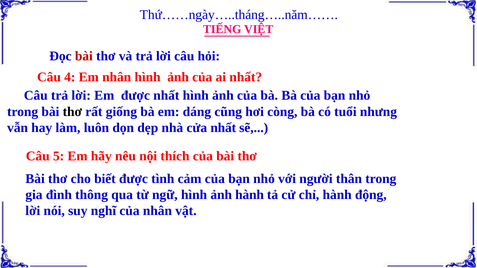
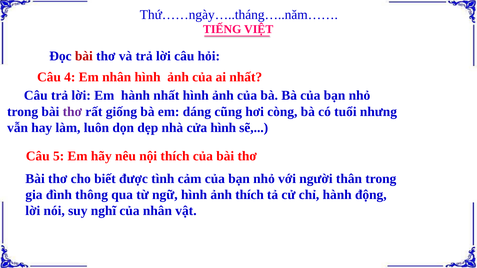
Em được: được -> hành (135, 96)
thơ colour: black -> purple (72, 112)
cửa nhất: nhất -> hình (223, 128)
ảnh hành: hành -> thích (250, 195)
